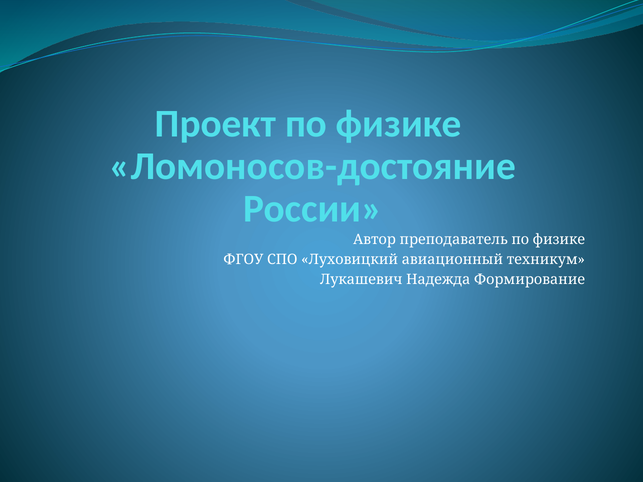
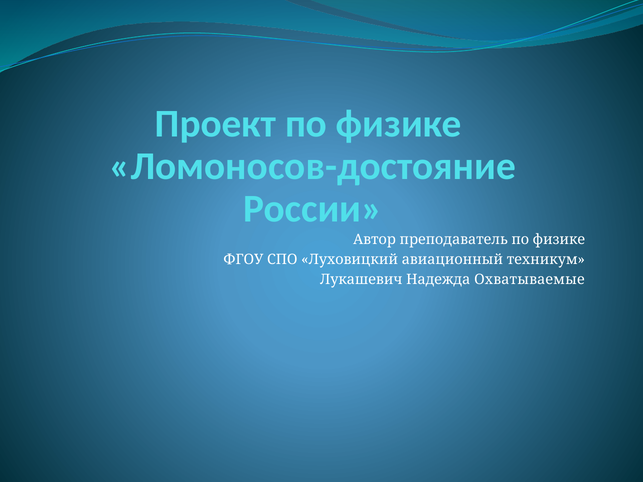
Формирование: Формирование -> Охватываемые (529, 280)
